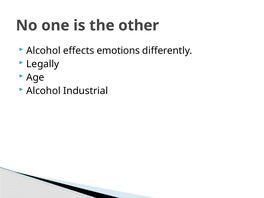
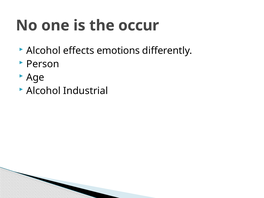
other: other -> occur (139, 25)
Legally: Legally -> Person (43, 64)
